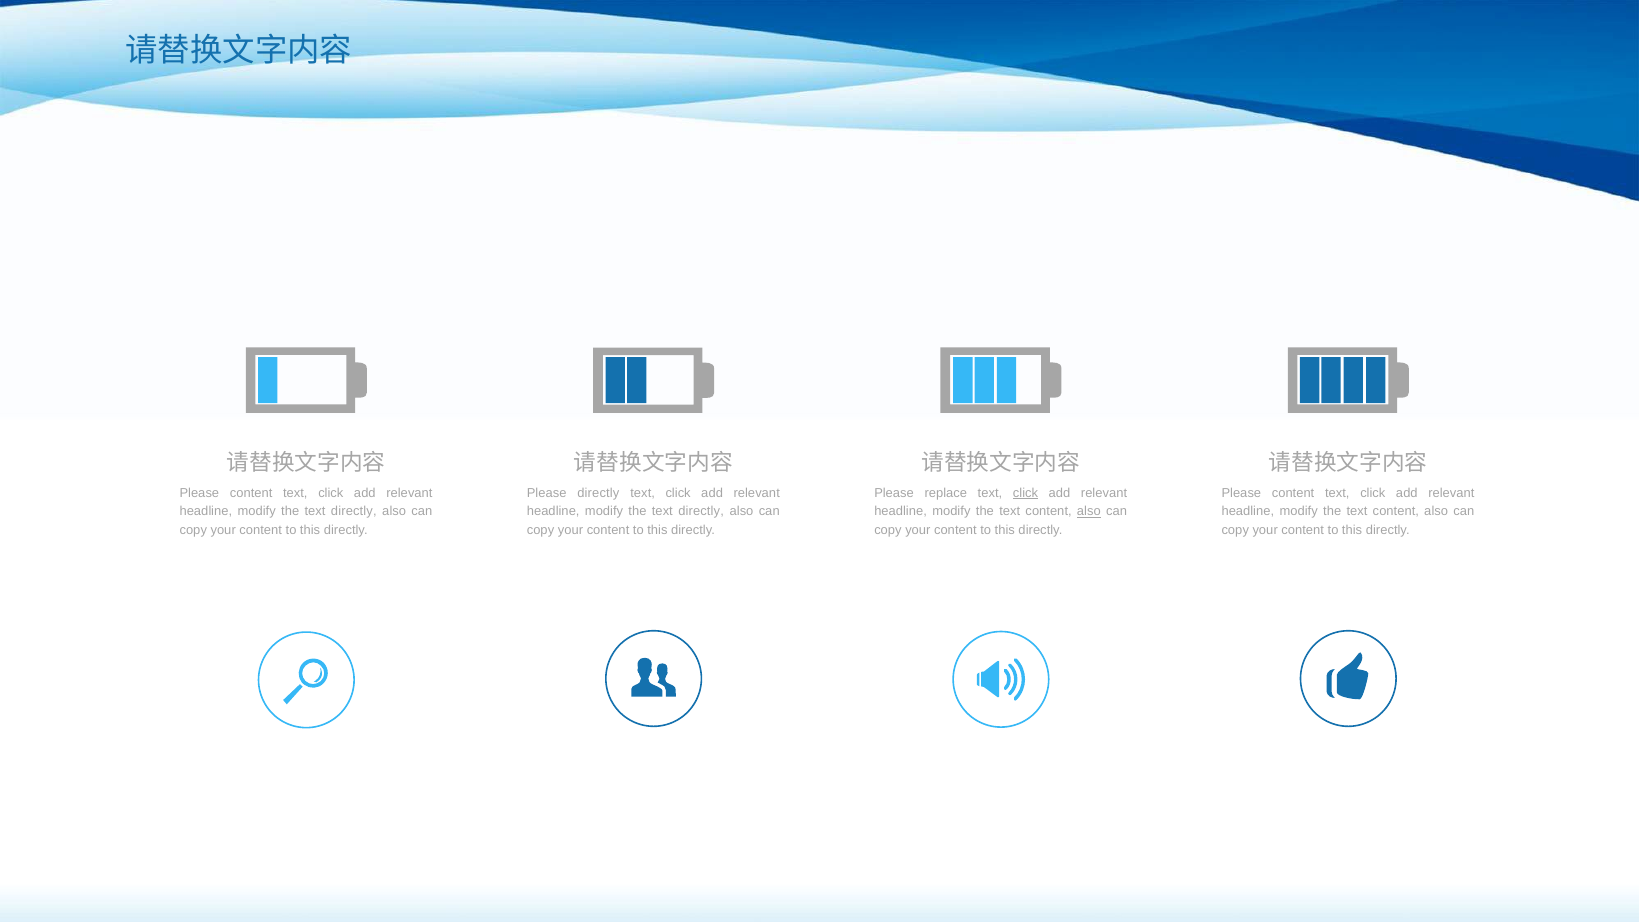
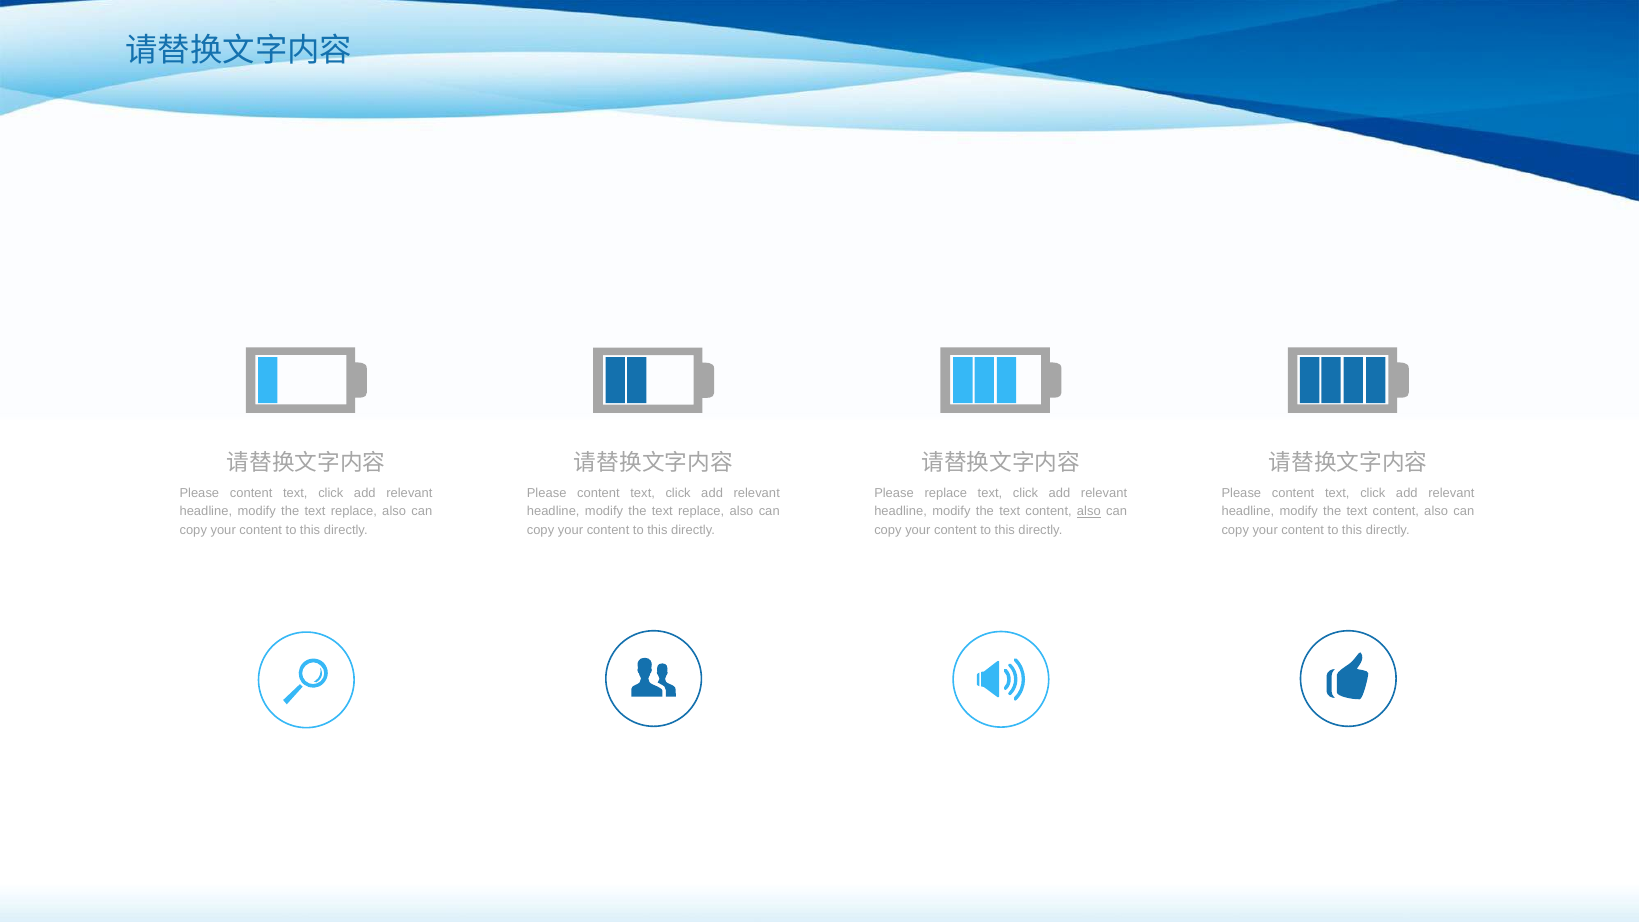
directly: directly -> content (598, 493)
click underline: present -> none (1026, 493)
directly: directly -> replace (354, 511)
directly: directly -> replace (701, 511)
